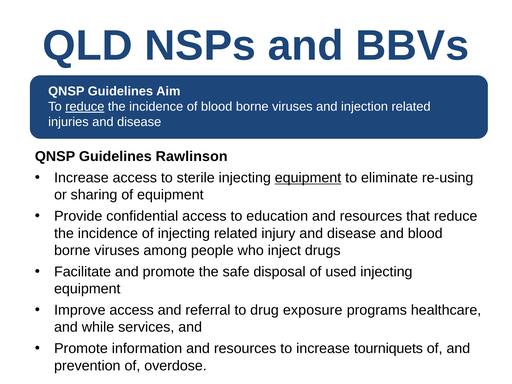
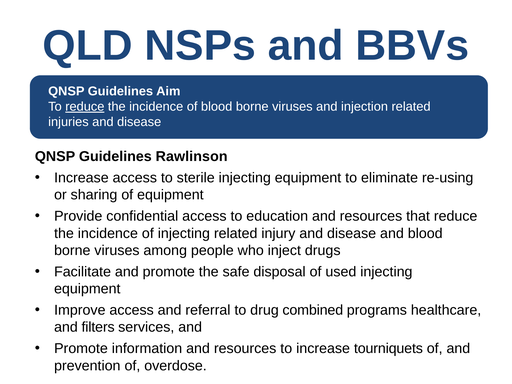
equipment underline: present -> none (308, 178)
exposure: exposure -> combined (313, 310)
while: while -> filters (98, 327)
